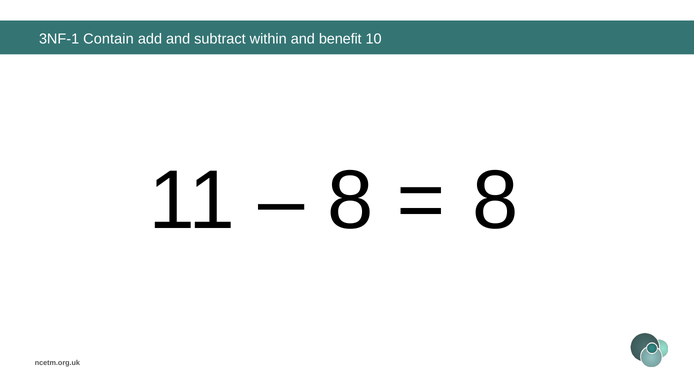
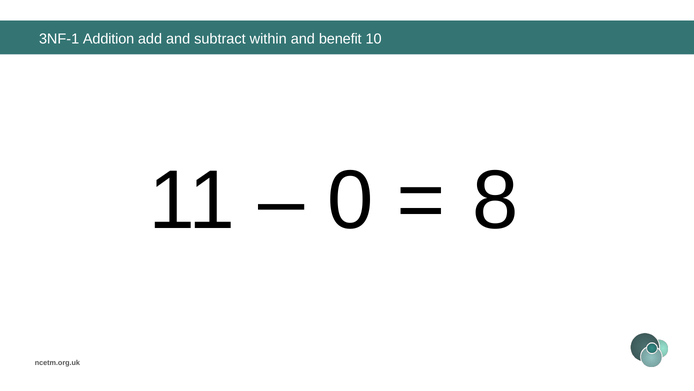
Contain: Contain -> Addition (109, 39)
8: 8 -> 0 (351, 200)
